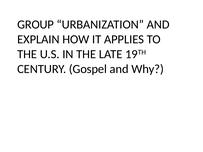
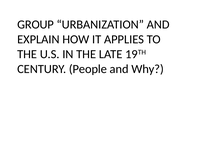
Gospel: Gospel -> People (88, 69)
